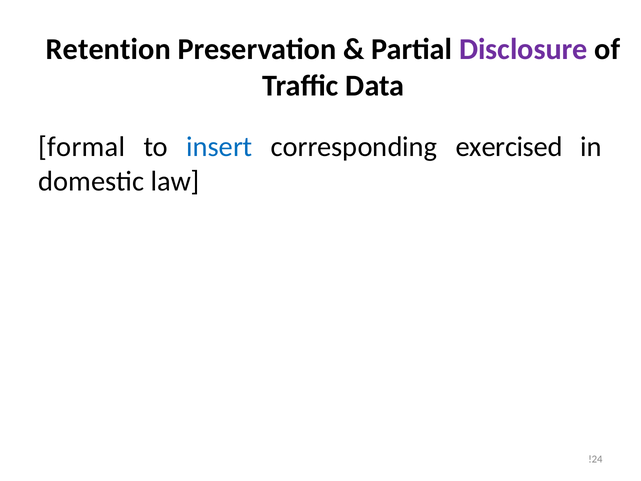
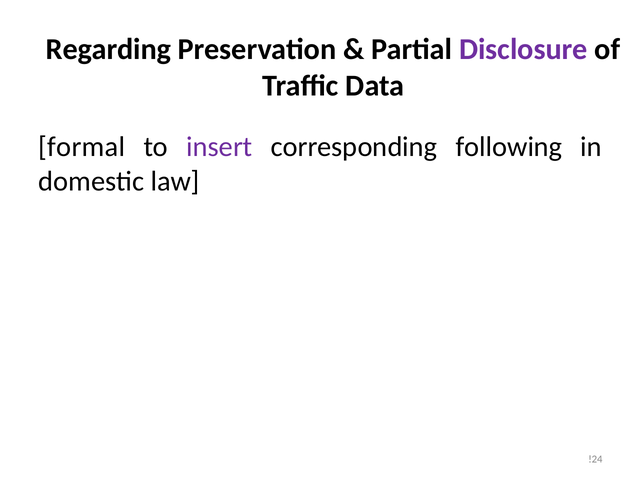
Retention: Retention -> Regarding (108, 49)
insert colour: blue -> purple (219, 147)
exercised: exercised -> following (509, 147)
